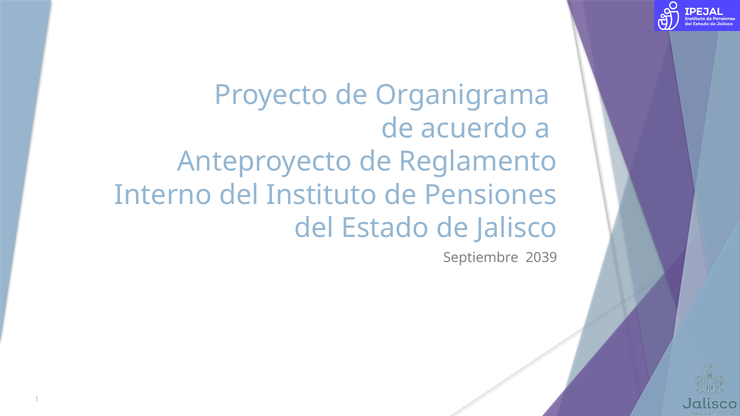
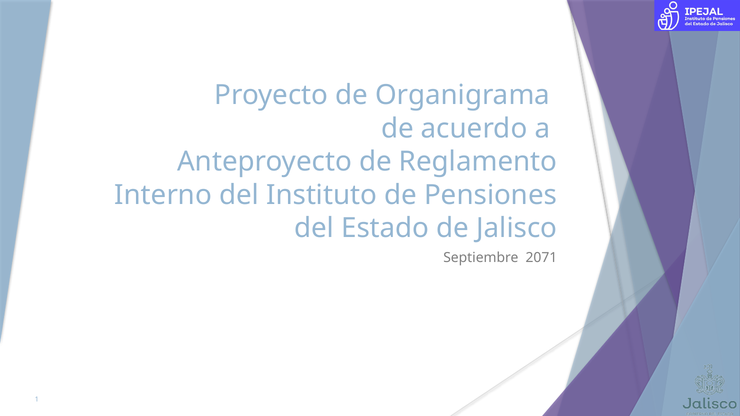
2039: 2039 -> 2071 (541, 258)
